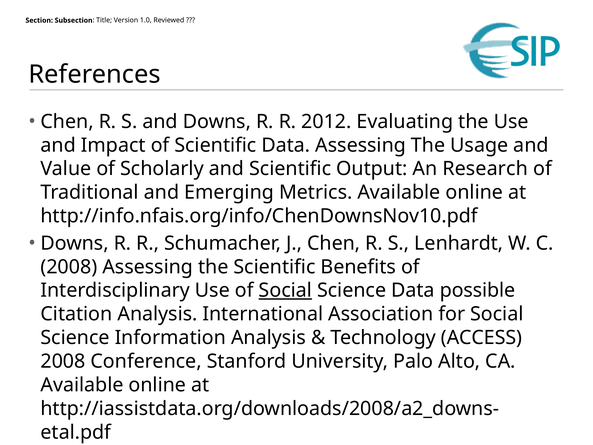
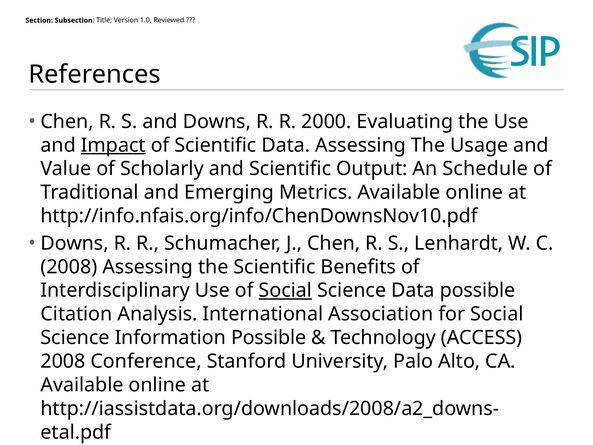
2012: 2012 -> 2000 (326, 121)
Impact underline: none -> present (113, 145)
Research: Research -> Schedule (485, 169)
Information Analysis: Analysis -> Possible (269, 338)
